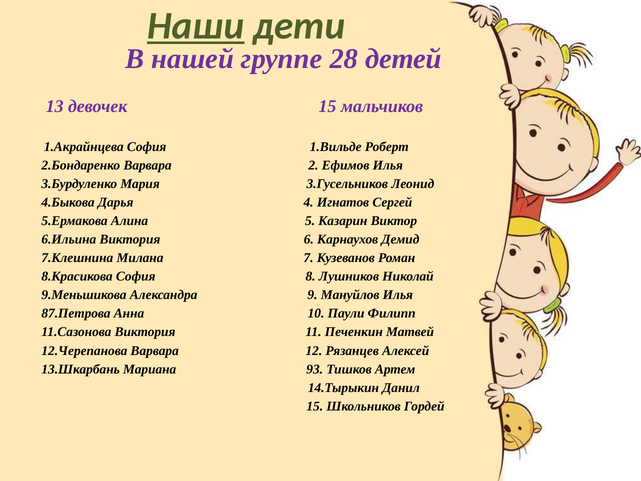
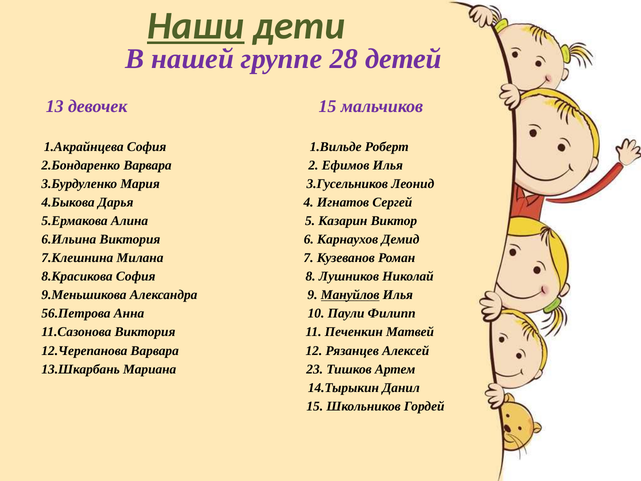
Мануйлов underline: none -> present (350, 295)
87.Петрова: 87.Петрова -> 56.Петрова (76, 313)
93: 93 -> 23 (315, 369)
